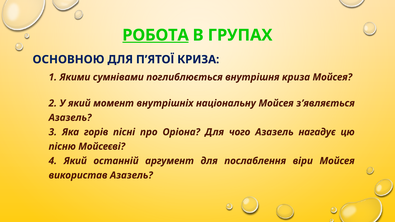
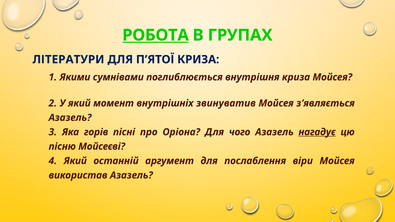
ОСНОВНОЮ: ОСНОВНОЮ -> ЛІТЕРАТУРИ (68, 60)
національну: національну -> звинуватив (226, 103)
нагадує underline: none -> present (317, 132)
